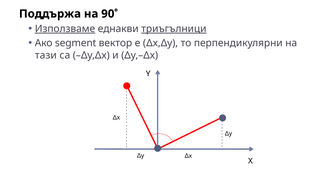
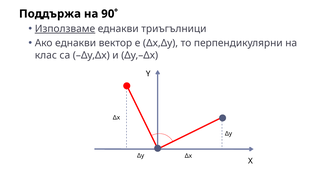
триъгълници underline: present -> none (174, 29)
Ако segment: segment -> еднакви (76, 43)
тази: тази -> клас (46, 55)
